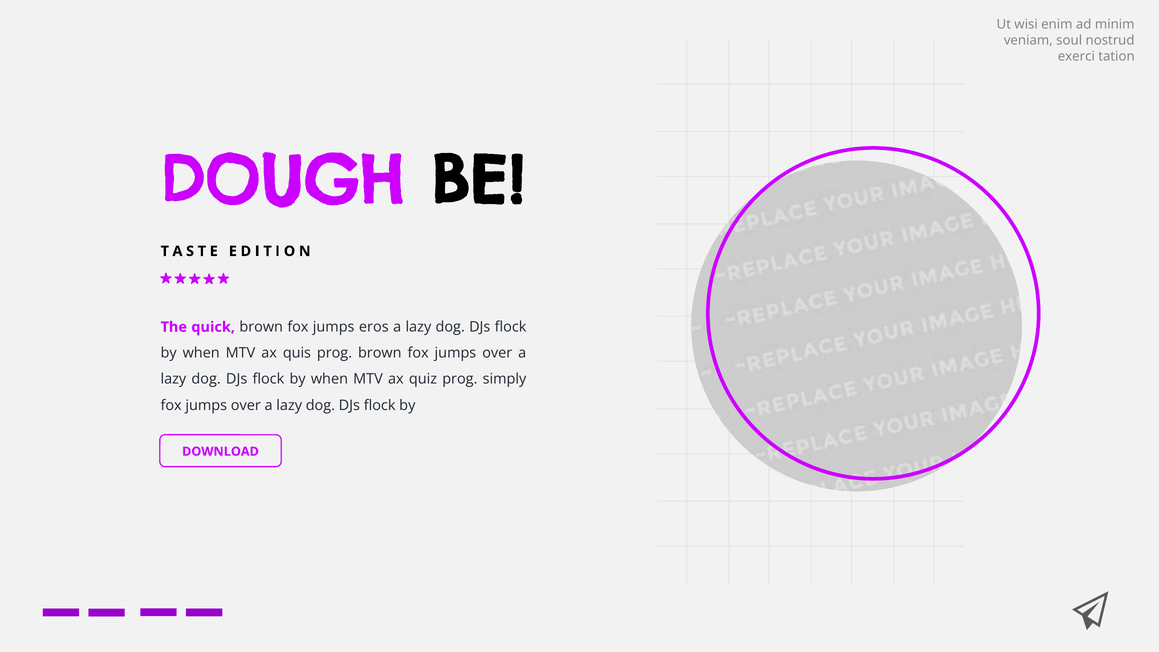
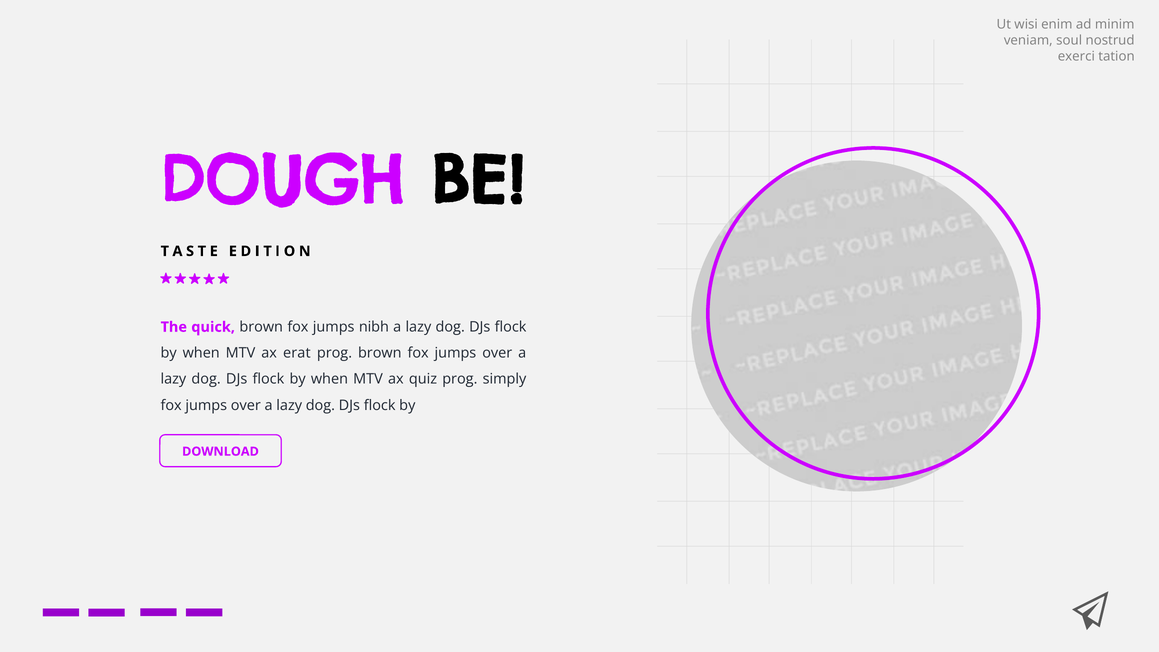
eros: eros -> nibh (374, 327)
quis: quis -> erat (297, 353)
